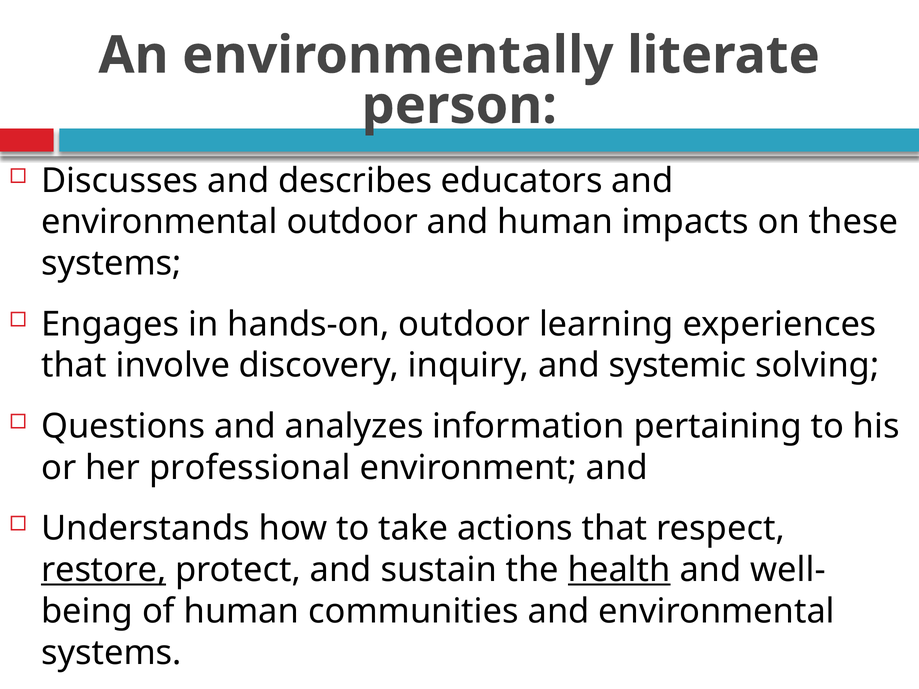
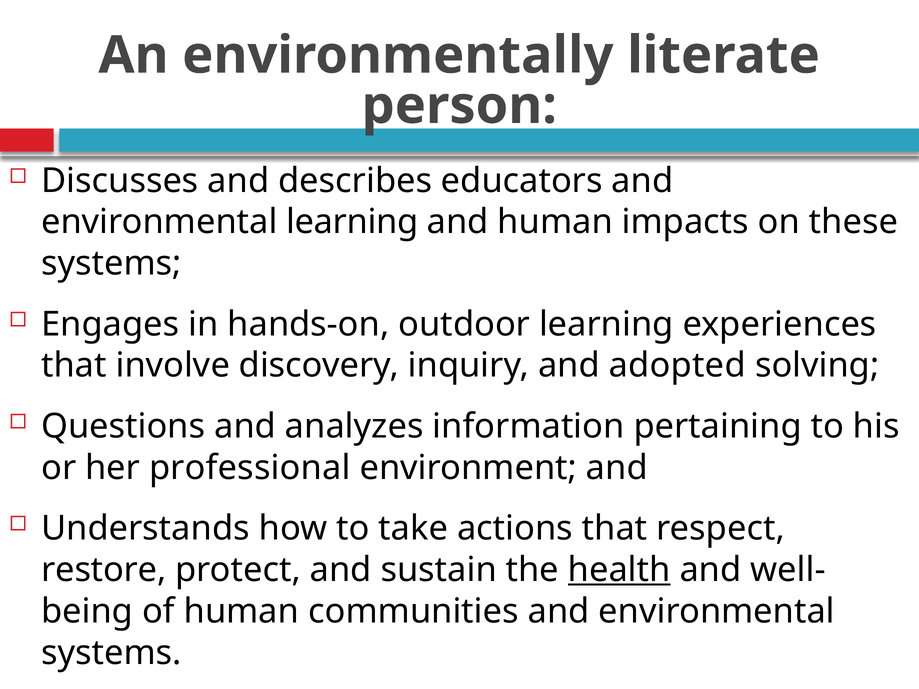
environmental outdoor: outdoor -> learning (352, 222)
systemic: systemic -> adopted (677, 366)
restore underline: present -> none (104, 570)
